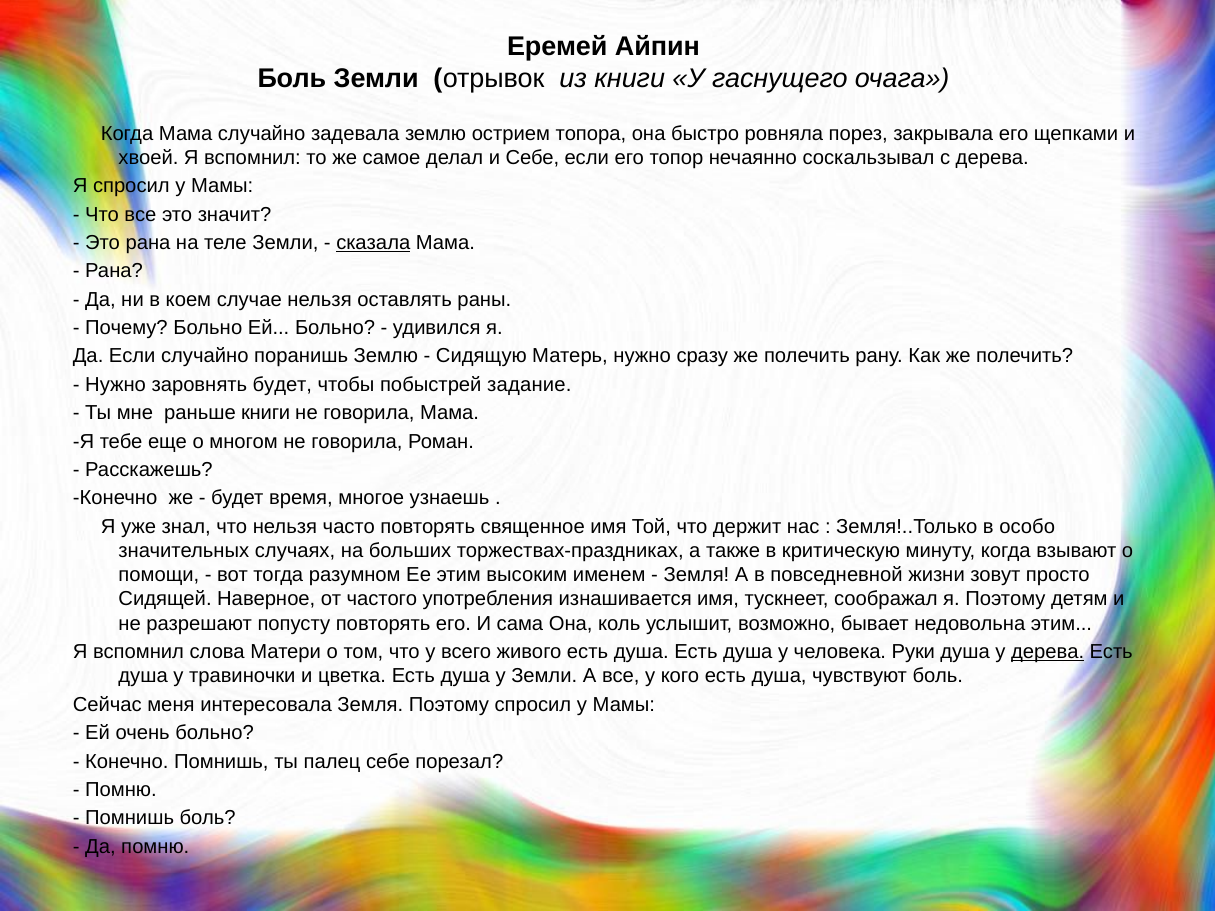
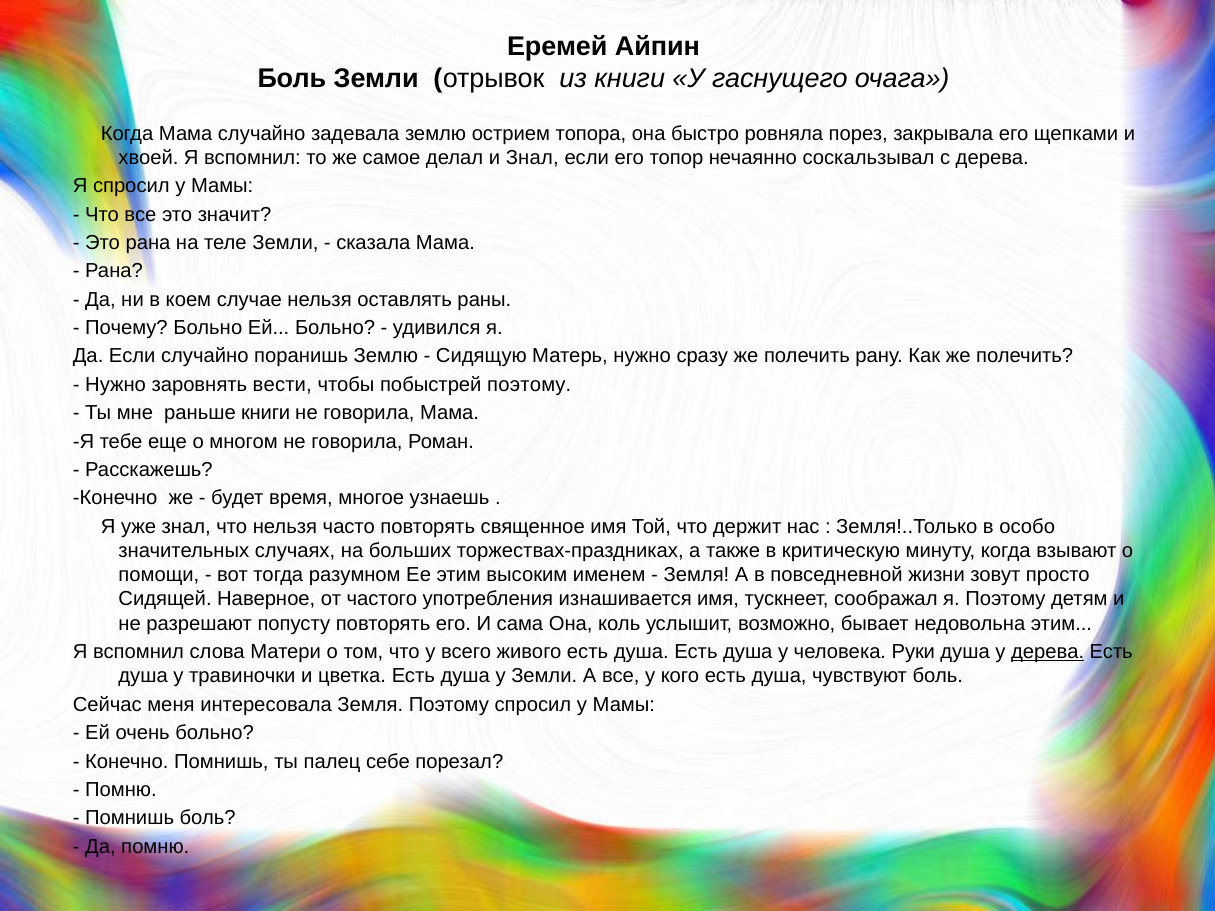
и Себе: Себе -> Знал (532, 158)
сказала underline: present -> none (373, 243)
заровнять будет: будет -> вести (282, 385)
побыстрей задание: задание -> поэтому (529, 385)
